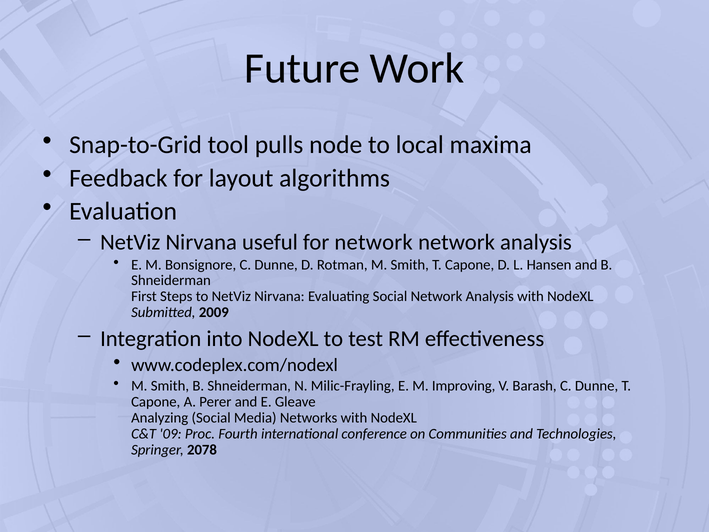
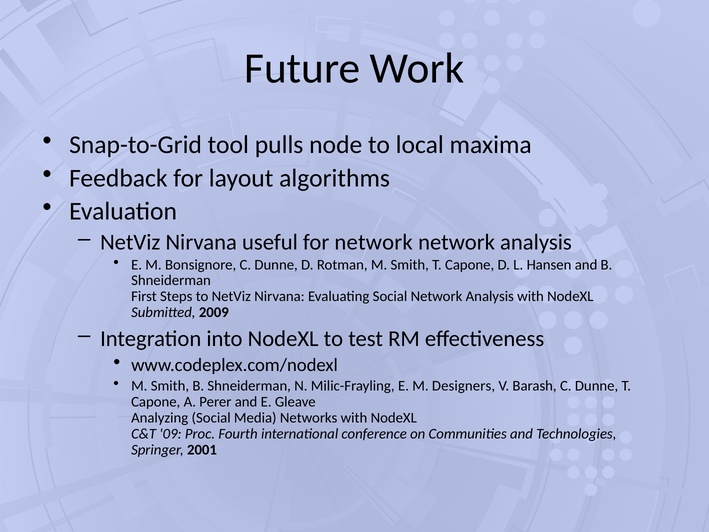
Improving: Improving -> Designers (464, 386)
2078: 2078 -> 2001 (202, 449)
